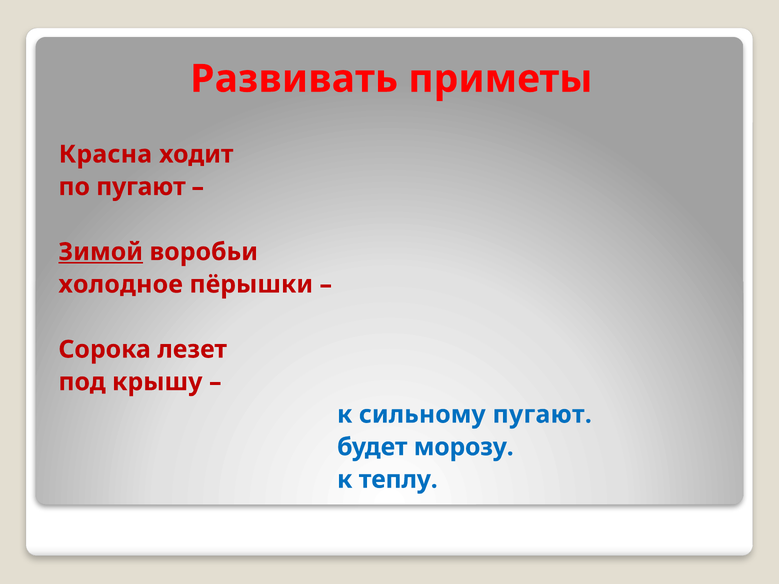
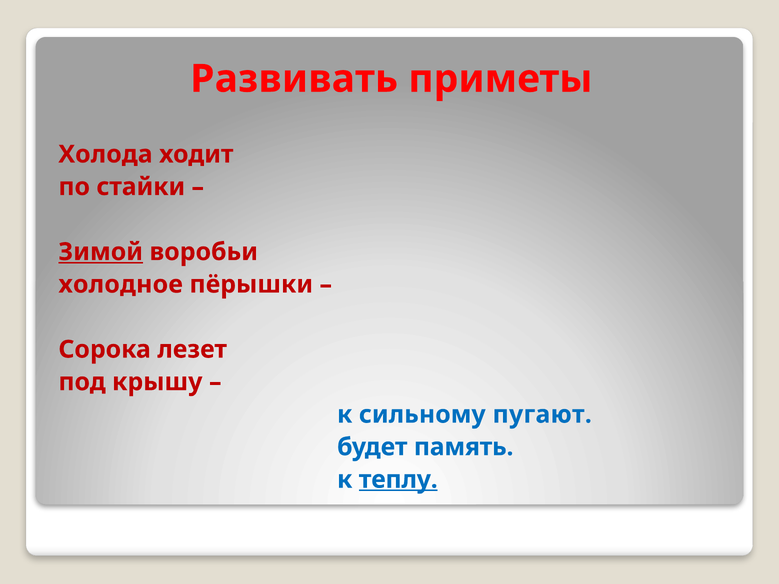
Красна: Красна -> Холода (106, 154)
по пугают: пугают -> стайки (141, 187)
морозу: морозу -> память (464, 447)
теплу underline: none -> present (398, 480)
